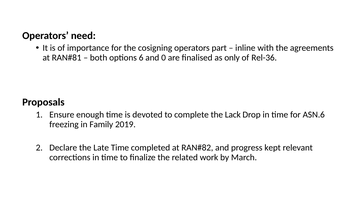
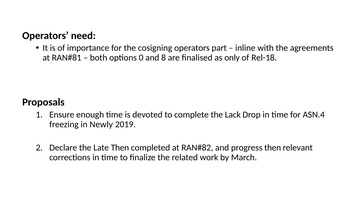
6: 6 -> 0 (141, 58)
0: 0 -> 8 (164, 58)
Rel-36: Rel-36 -> Rel-18 (264, 58)
ASN.6: ASN.6 -> ASN.4 (314, 115)
Family: Family -> Newly (101, 124)
Late Time: Time -> Then (120, 148)
progress kept: kept -> then (273, 148)
